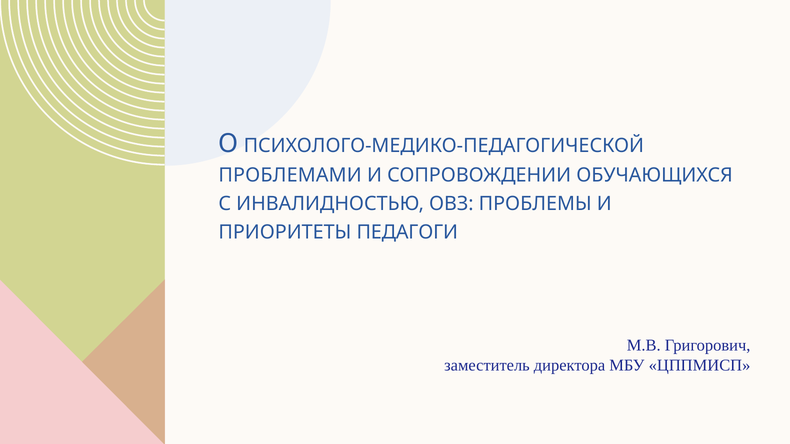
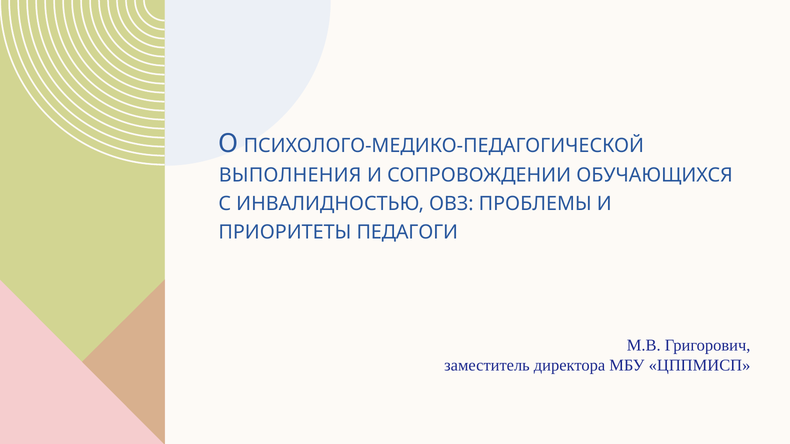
ПРОБЛЕМАМИ: ПРОБЛЕМАМИ -> ВЫПОЛНЕНИЯ (290, 175)
